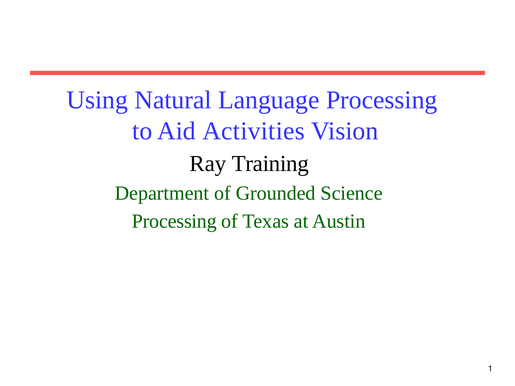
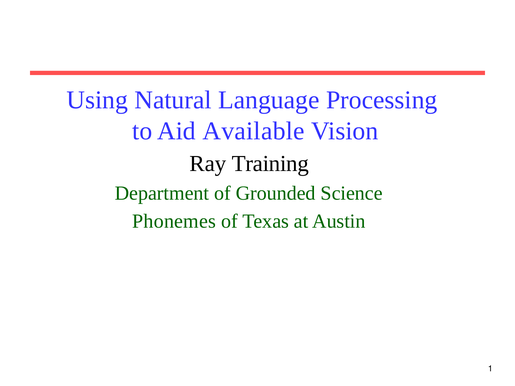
Activities: Activities -> Available (254, 131)
Processing: Processing -> Phonemes (174, 221)
